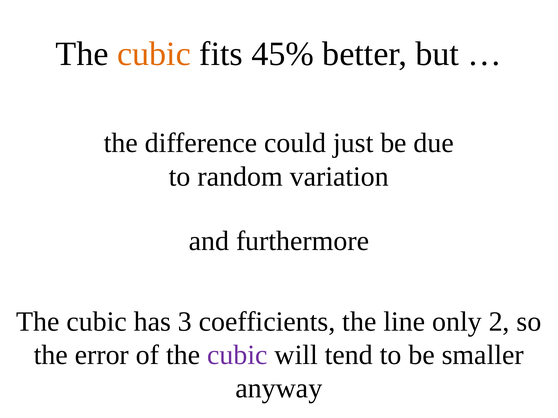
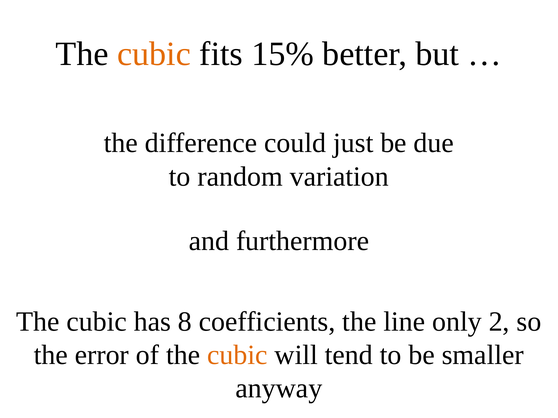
45%: 45% -> 15% (283, 54)
3: 3 -> 8 (185, 322)
cubic colour: purple -> orange (237, 355)
